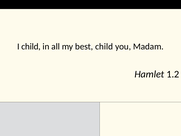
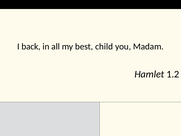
I child: child -> back (31, 46)
